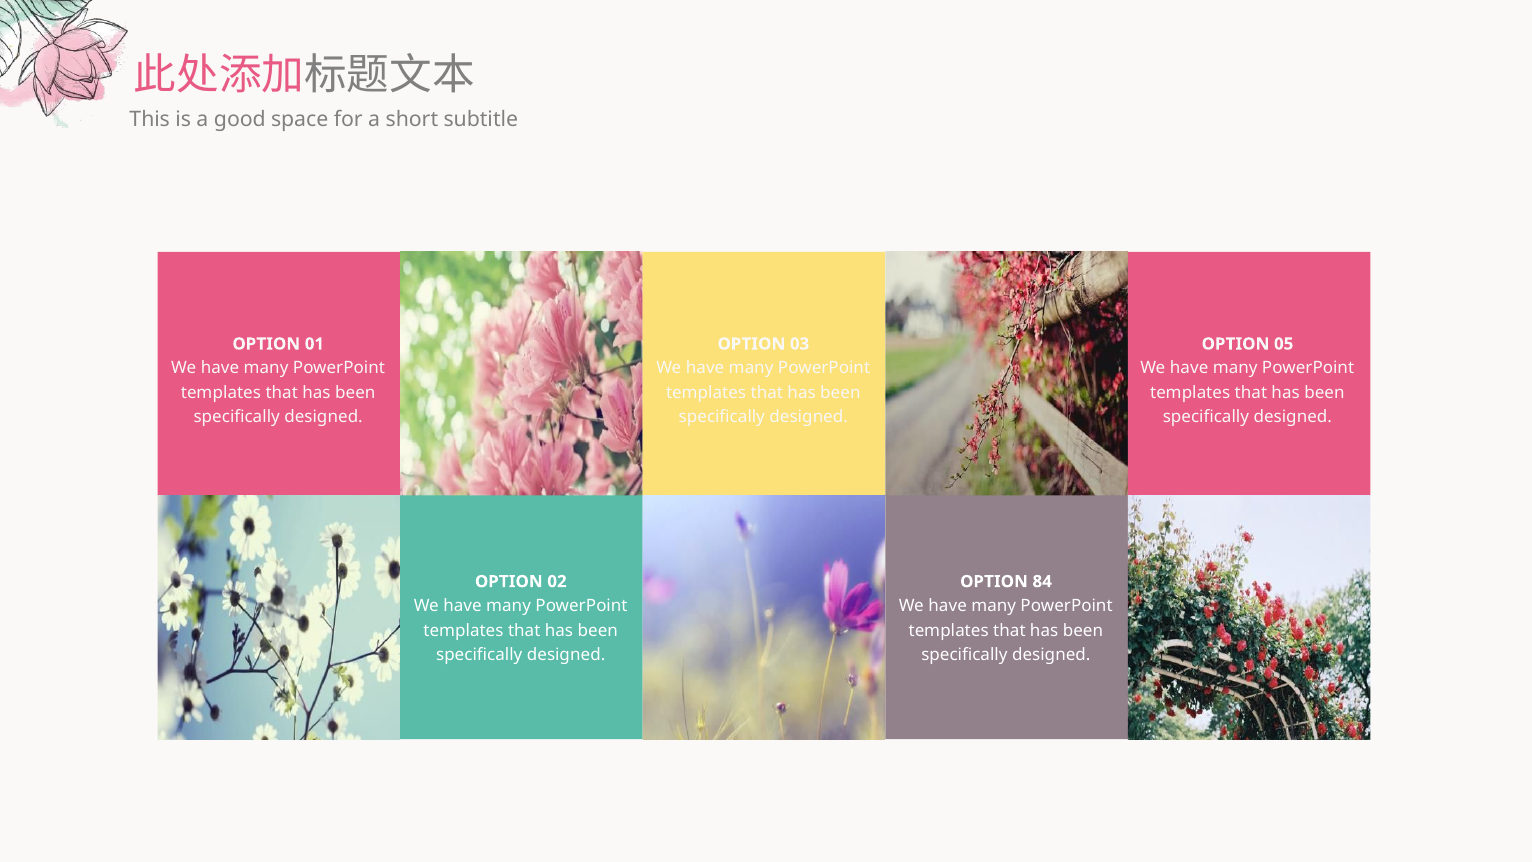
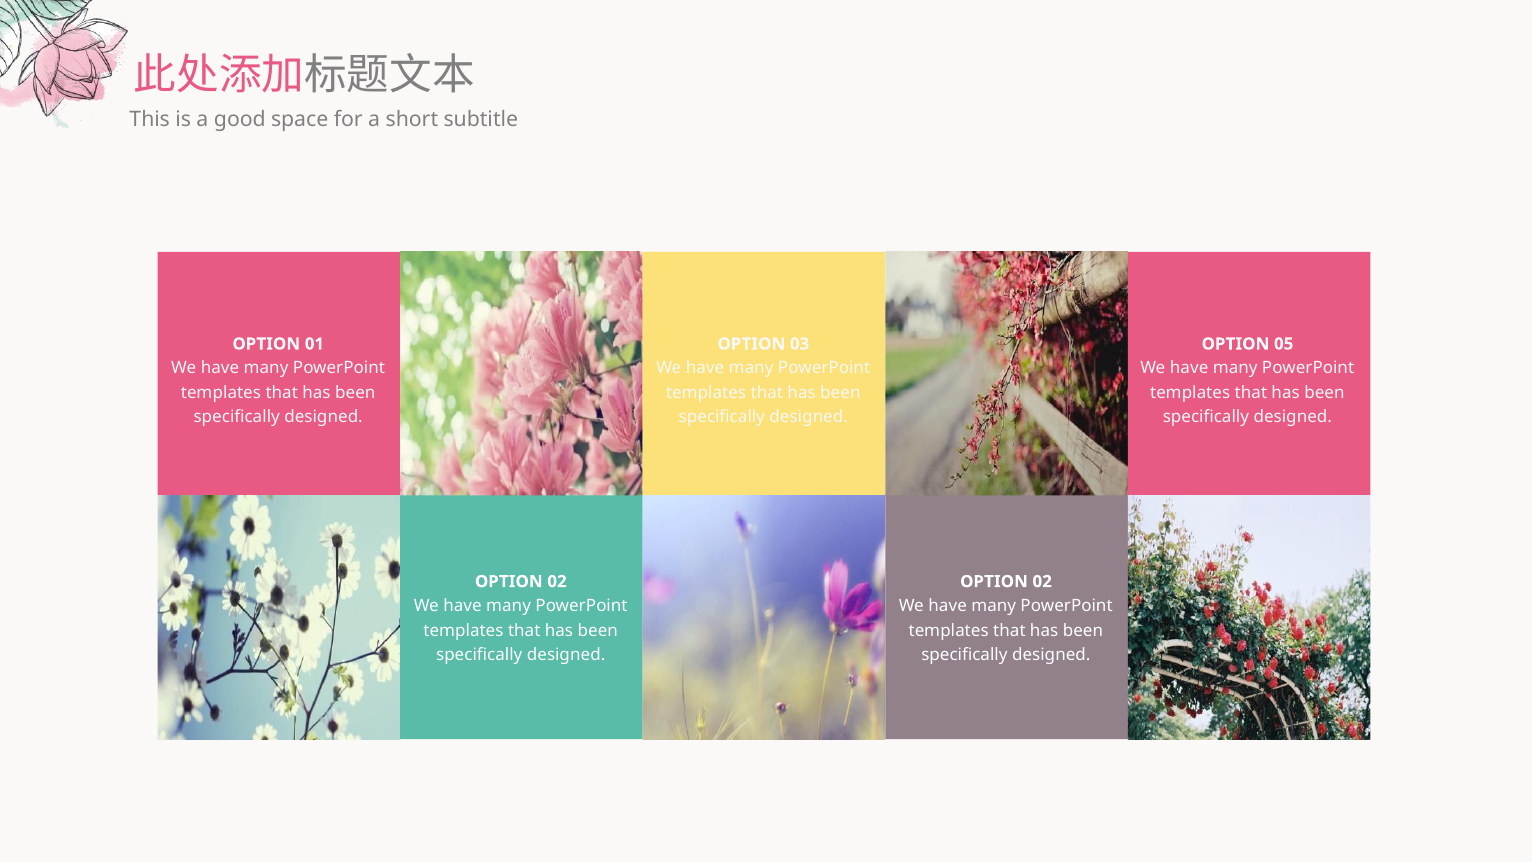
84: 84 -> 02 (1042, 581)
